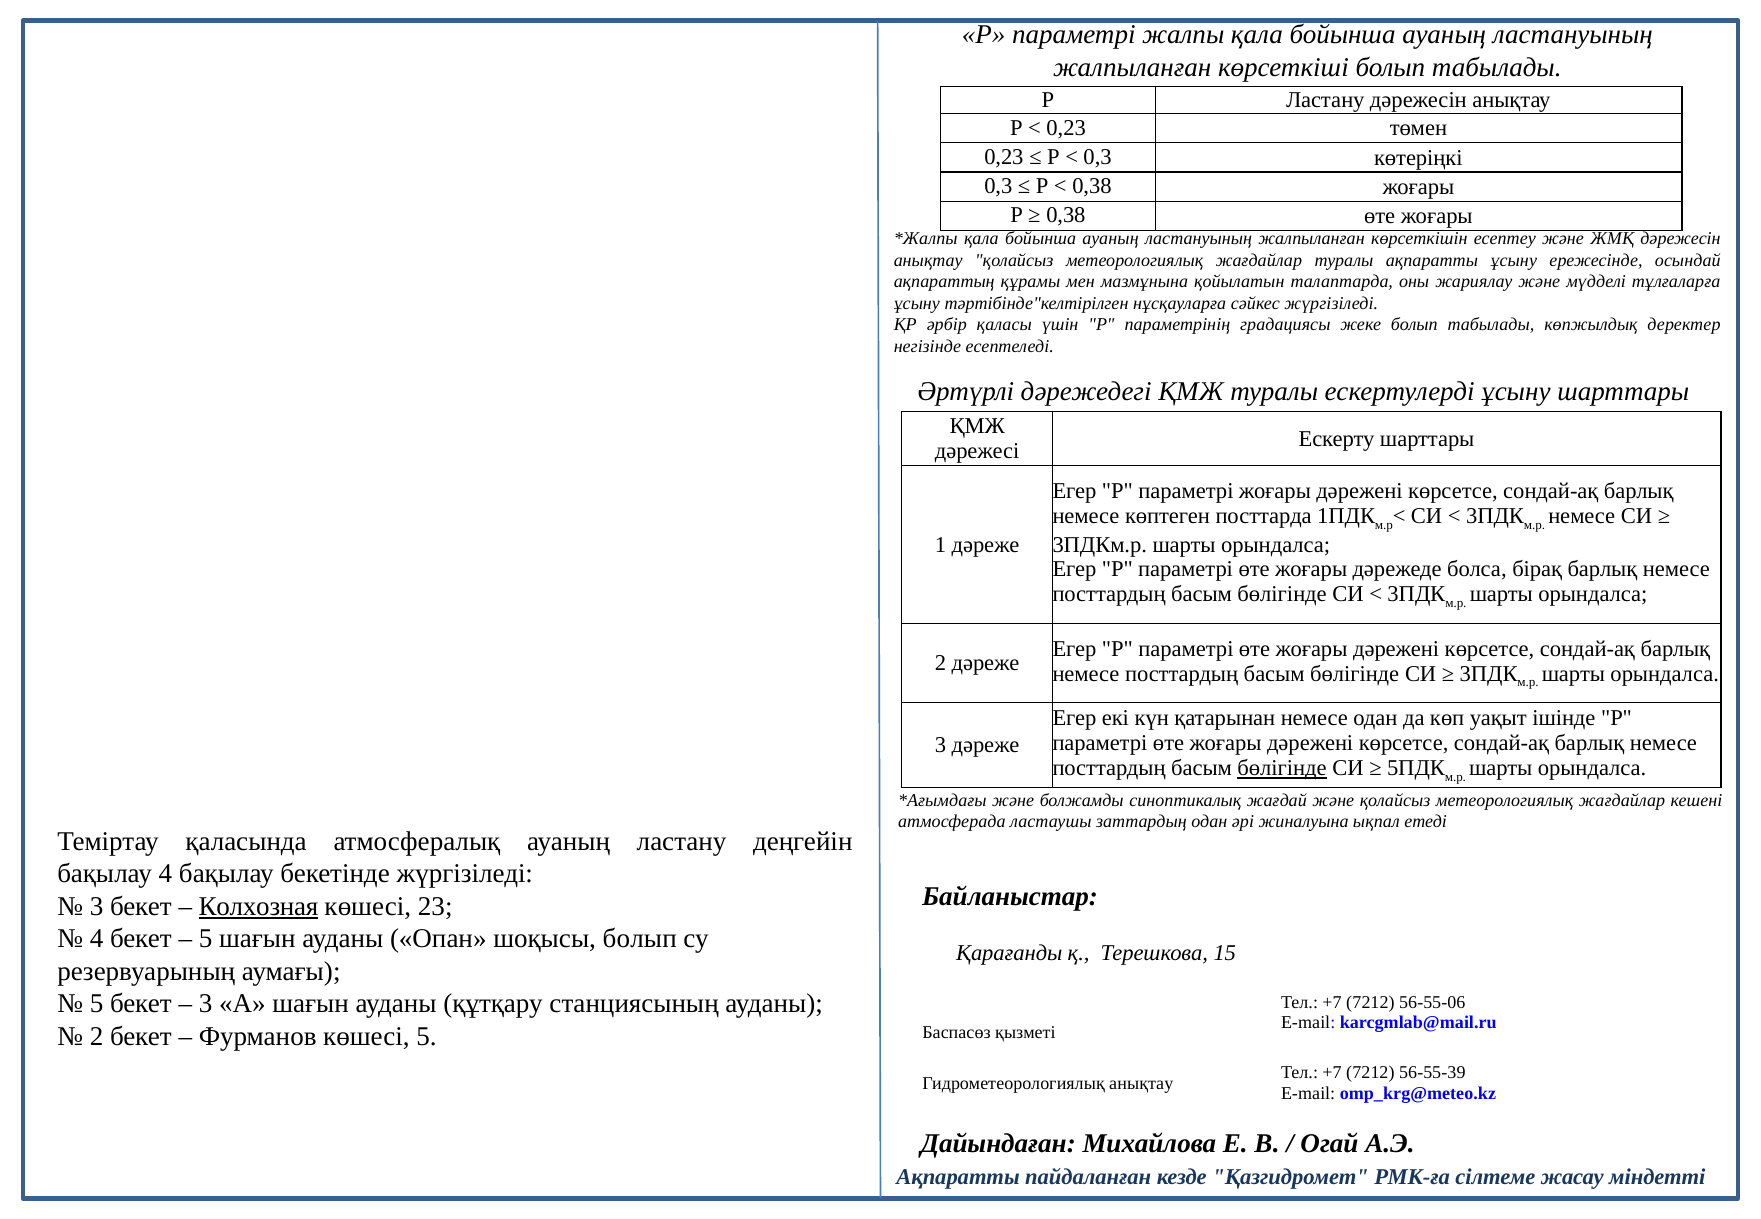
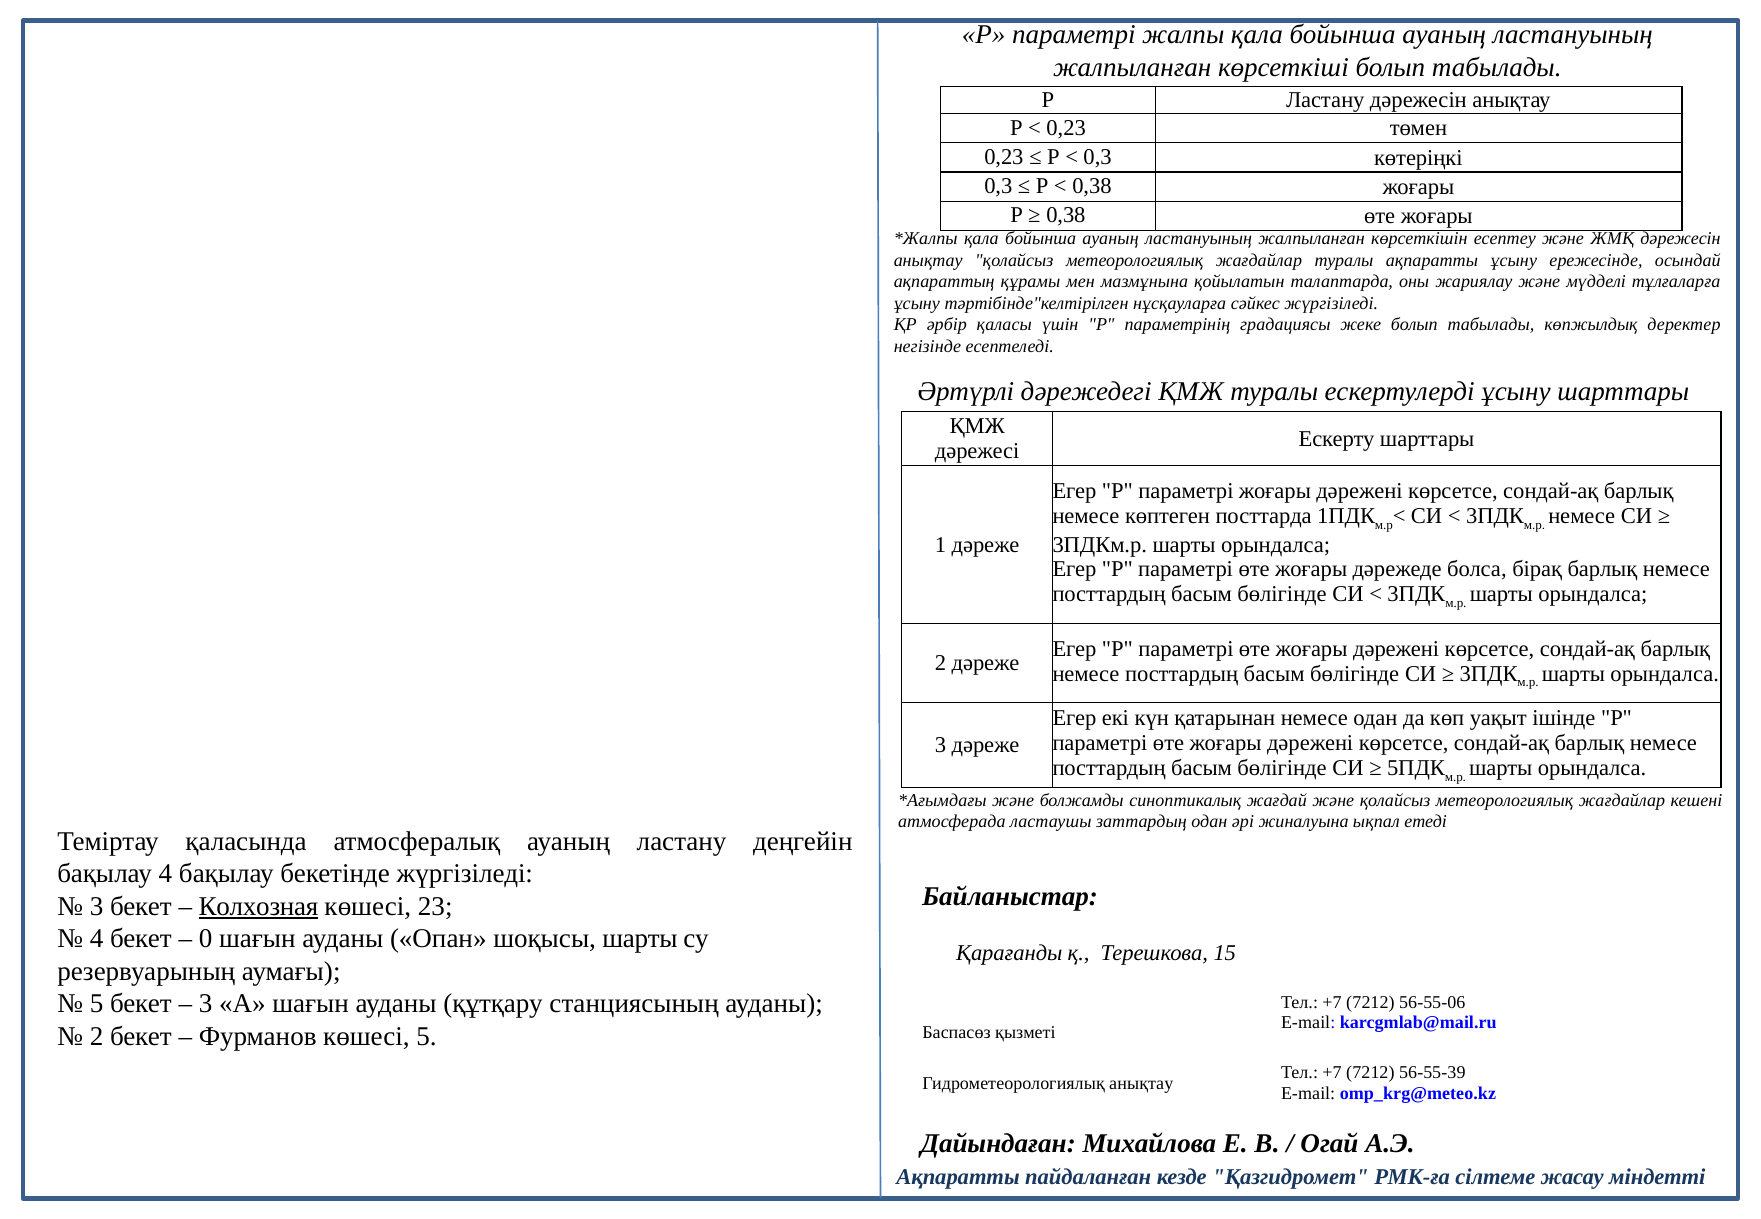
бөлігінде underline: present -> none (1282, 768)
5: 5 -> 0 (206, 939)
шоқысы болып: болып -> шарты (640, 939)
